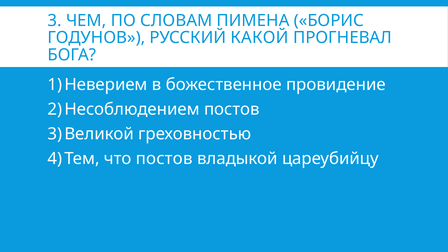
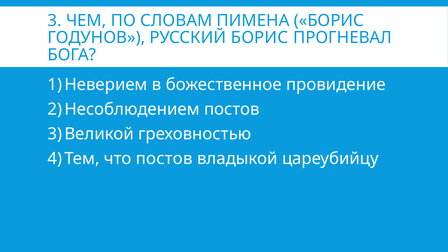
РУССКИЙ КАКОЙ: КАКОЙ -> БОРИС (260, 38)
